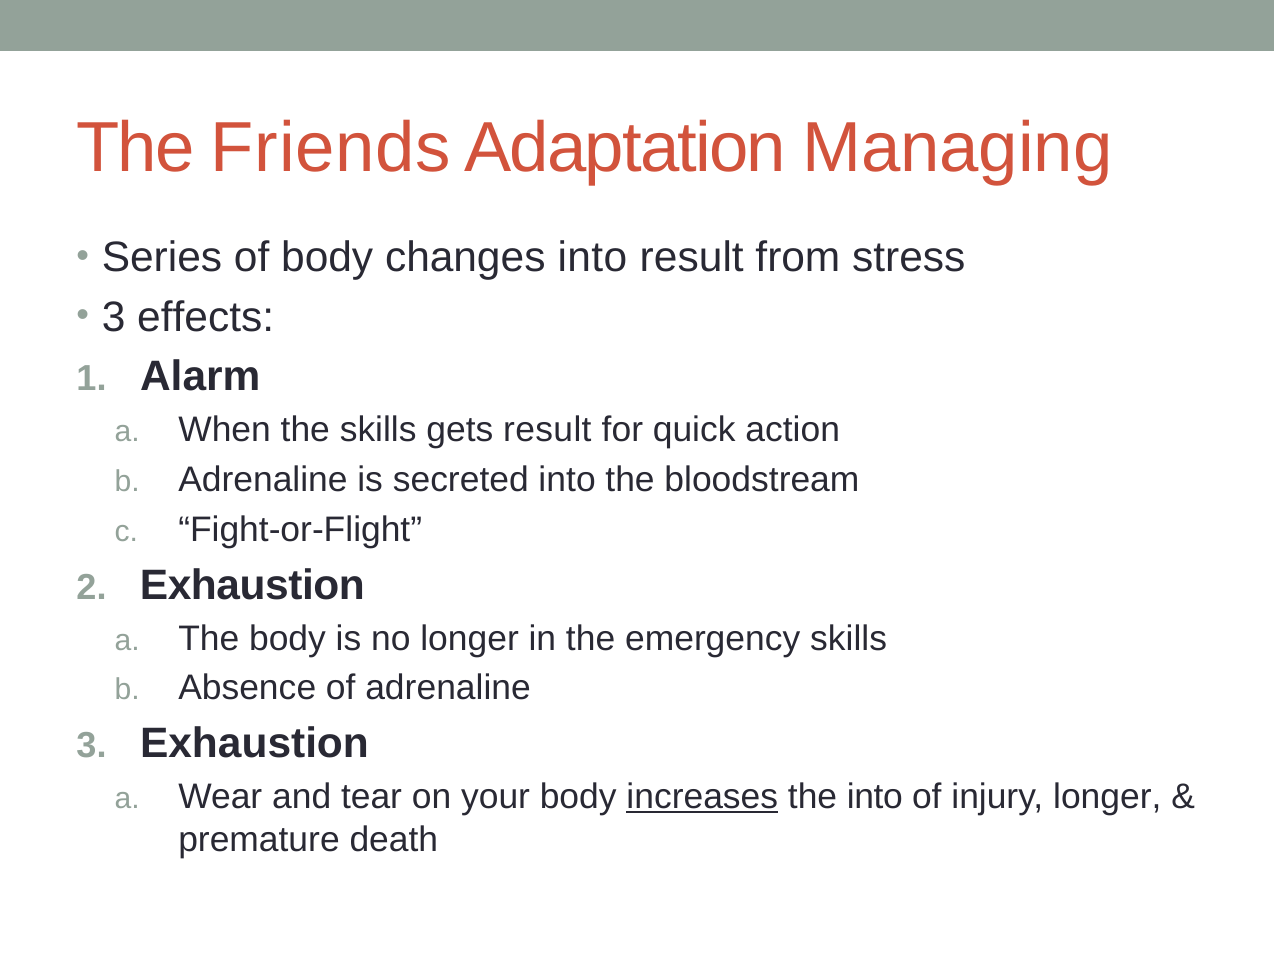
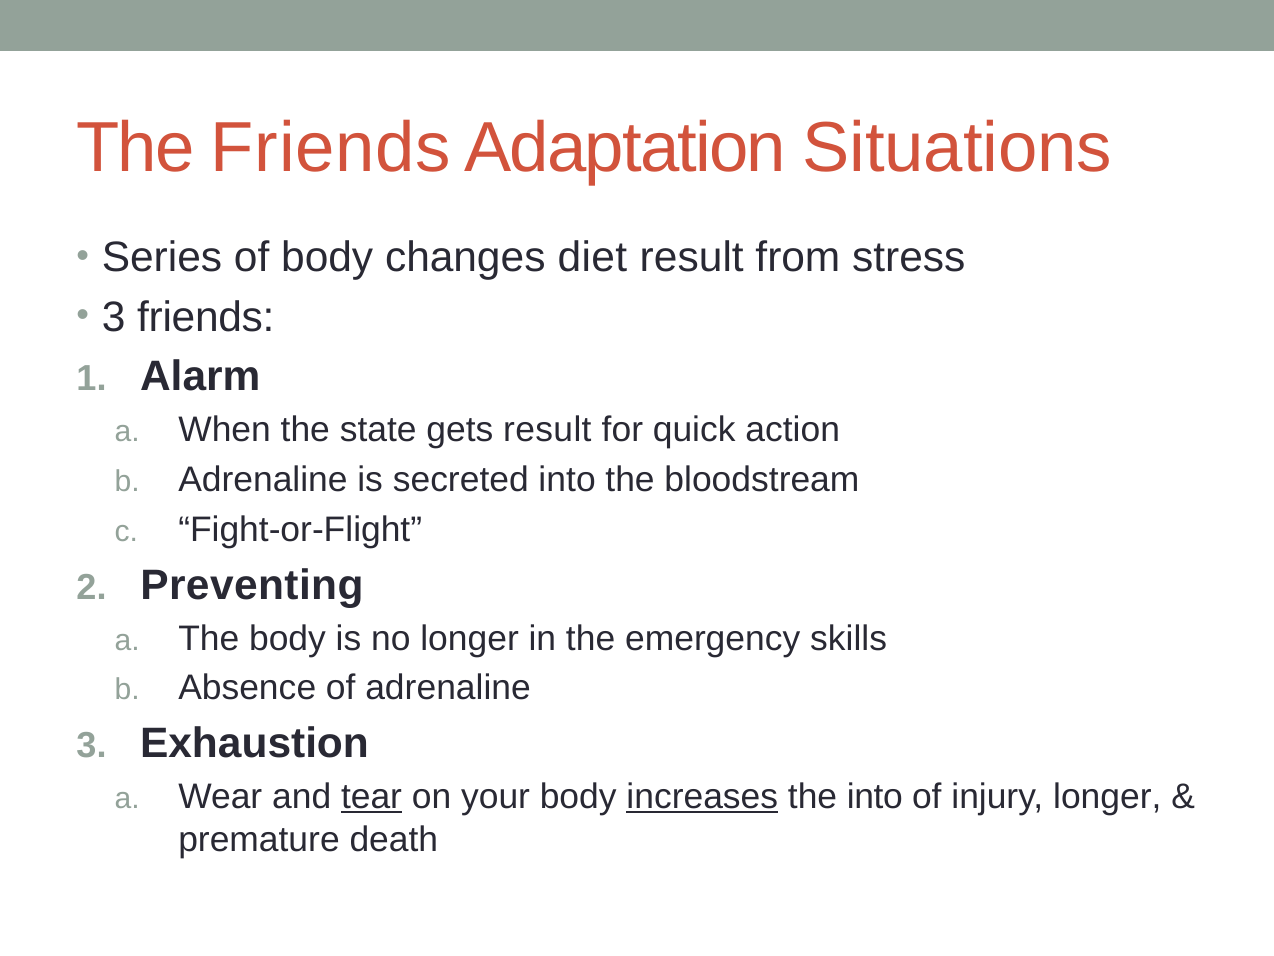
Managing: Managing -> Situations (957, 148)
changes into: into -> diet (592, 258)
3 effects: effects -> friends (206, 317)
the skills: skills -> state (378, 430)
Exhaustion: Exhaustion -> Preventing (252, 585)
tear underline: none -> present (372, 797)
